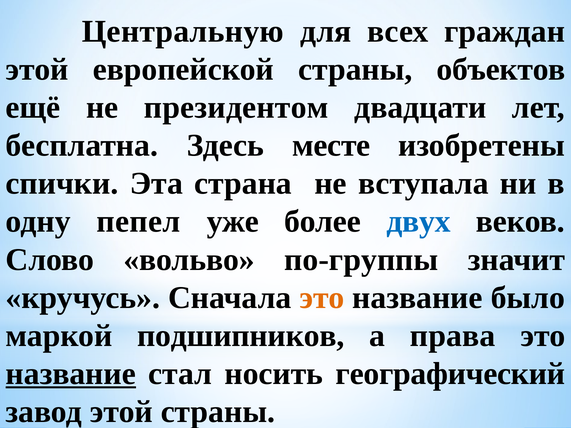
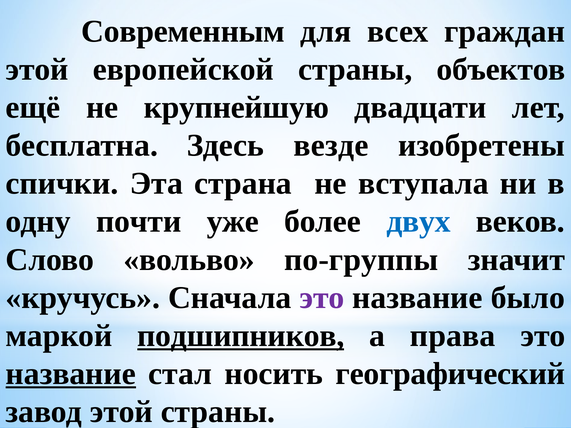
Центральную: Центральную -> Современным (183, 31)
президентом: президентом -> крупнейшую (236, 107)
месте: месте -> везде (331, 146)
пепел: пепел -> почти (139, 222)
это colour: orange -> purple (322, 298)
подшипников underline: none -> present (241, 336)
